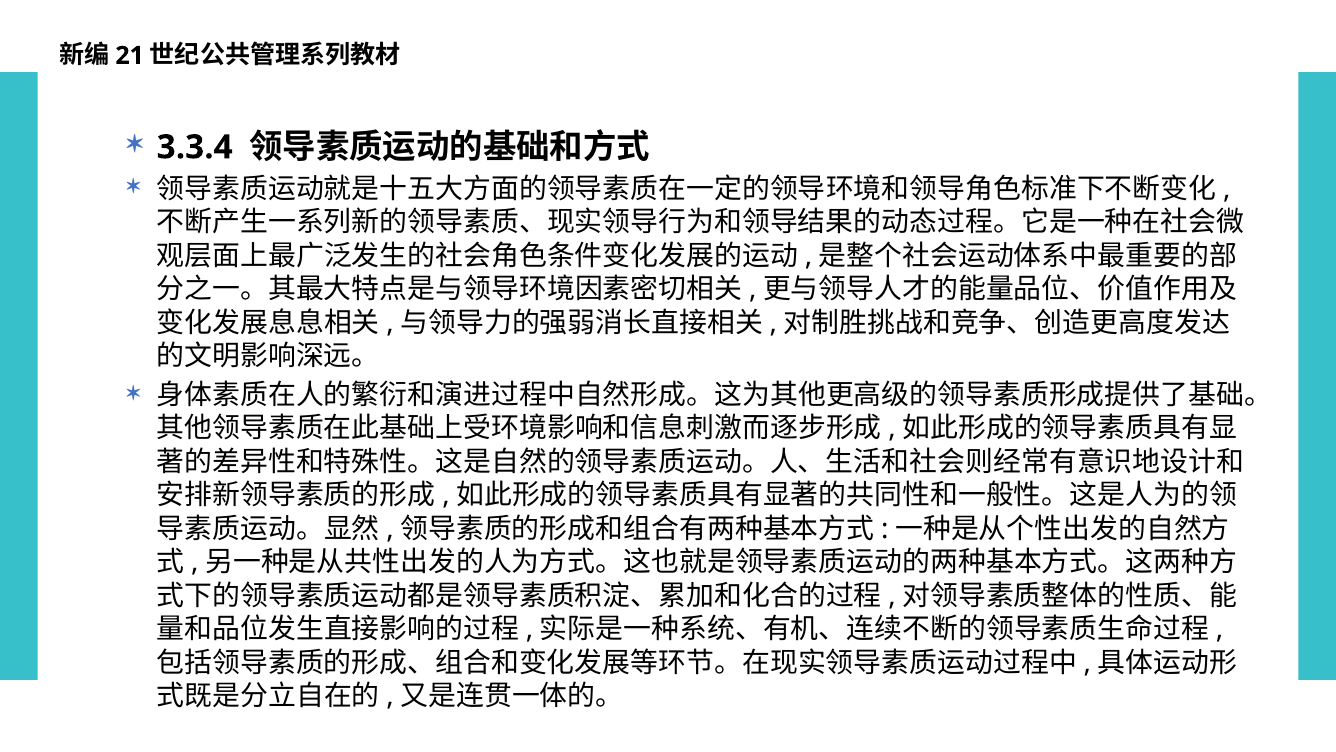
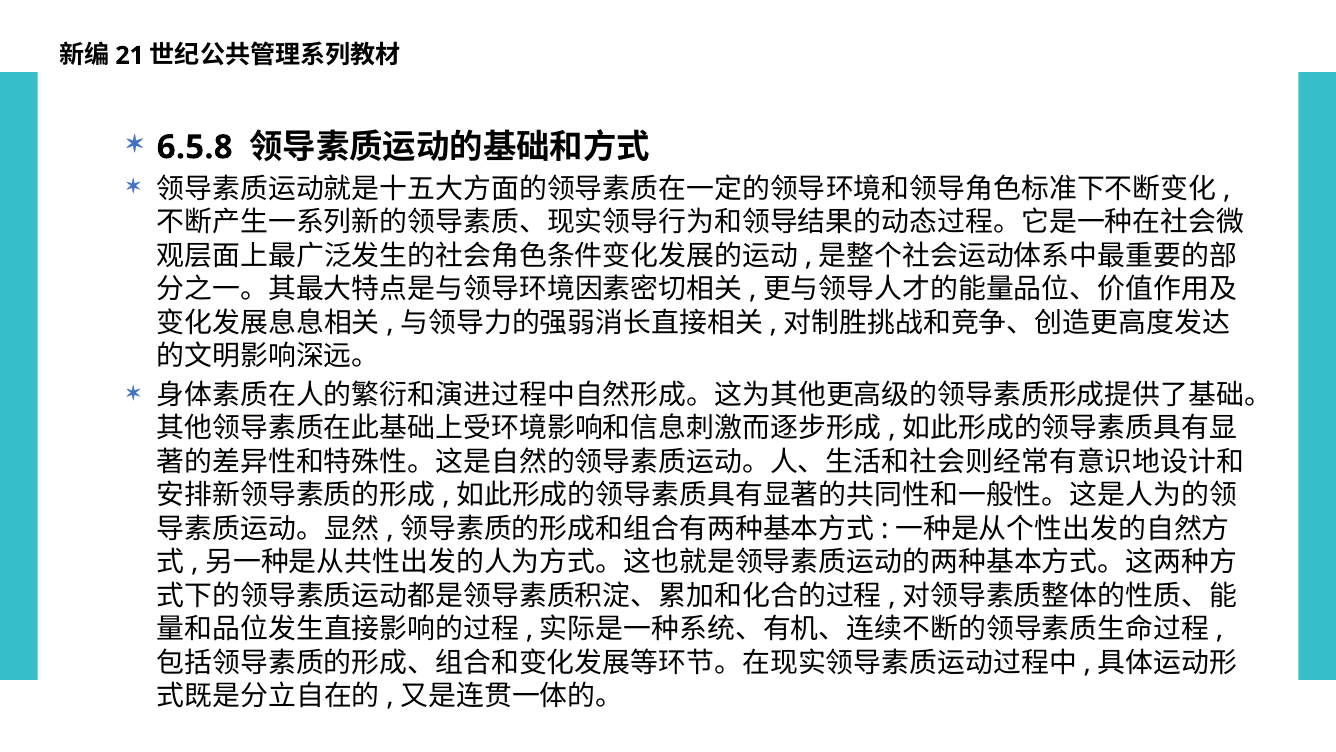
3.3.4: 3.3.4 -> 6.5.8 (195, 147)
